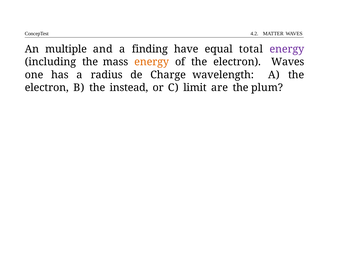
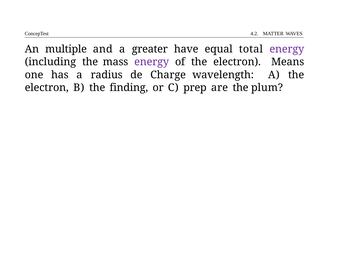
finding: finding -> greater (150, 49)
energy colour: orange -> purple (152, 62)
electron Waves: Waves -> Means (288, 62)
instead: instead -> finding (129, 87)
limit: limit -> prep (195, 87)
